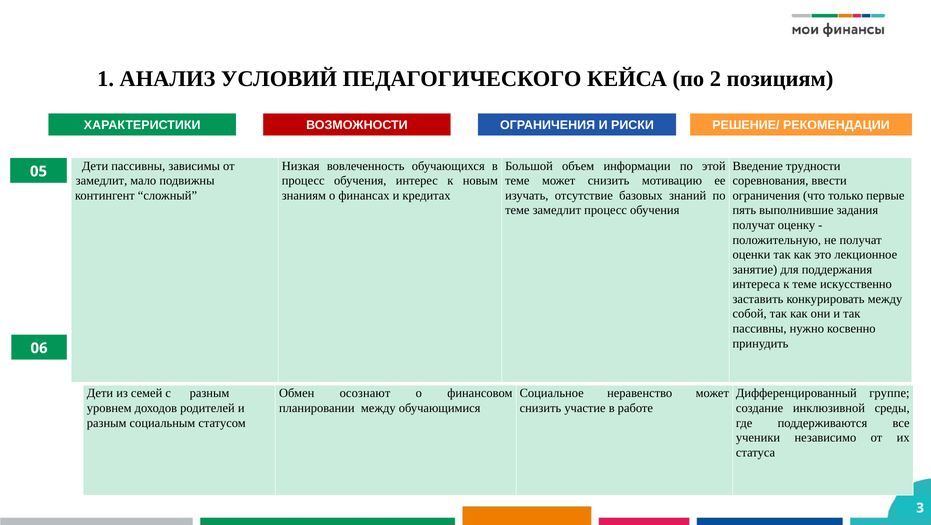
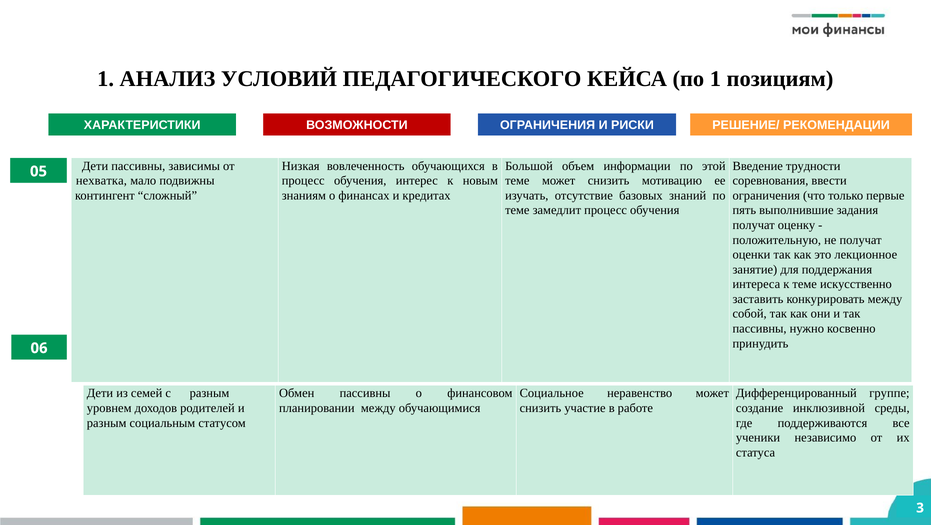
по 2: 2 -> 1 (715, 79)
замедлит: замедлит -> нехватка (101, 181)
Обмен осознают: осознают -> пассивны (365, 393)
